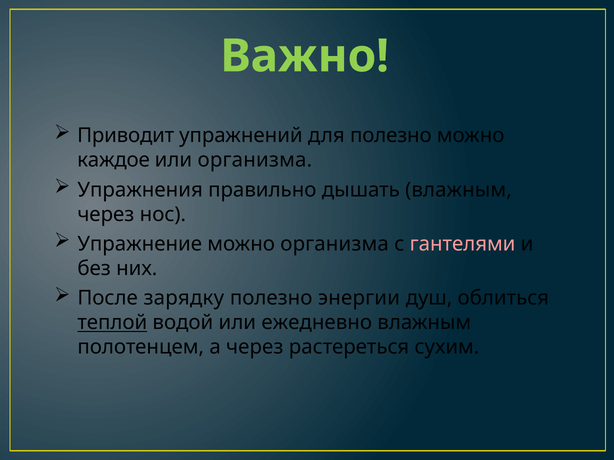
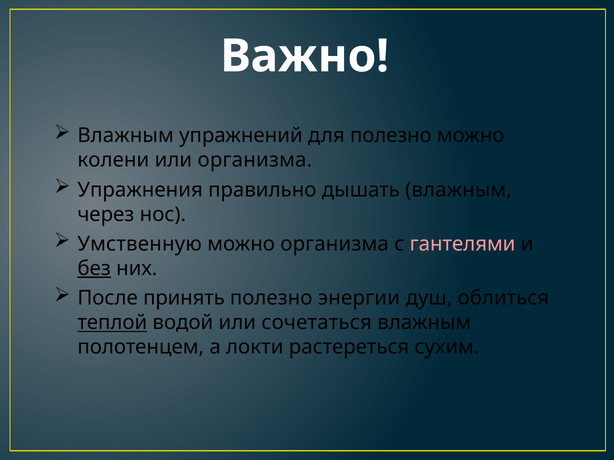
Важно colour: light green -> white (305, 56)
Приводит: Приводит -> Влажным (126, 136)
каждое: каждое -> колени (113, 160)
Упражнение: Упражнение -> Умственную (140, 244)
без underline: none -> present (94, 269)
зарядку: зарядку -> принять (184, 298)
ежедневно: ежедневно -> сочетаться (317, 323)
а через: через -> локти (255, 348)
